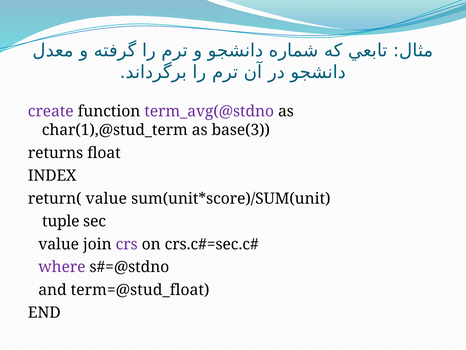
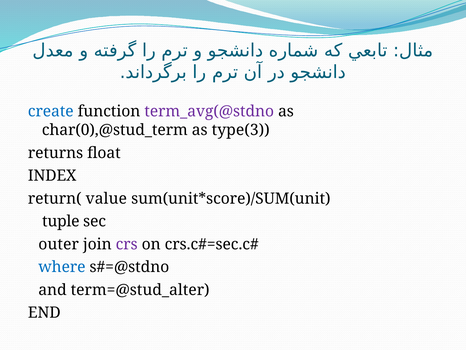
create colour: purple -> blue (51, 111)
char(1),@stud_term: char(1),@stud_term -> char(0),@stud_term (115, 130)
base(3: base(3 -> type(3 (241, 130)
value: value -> outer (59, 244)
where colour: purple -> blue (62, 267)
term=@stud_float: term=@stud_float -> term=@stud_alter (140, 289)
